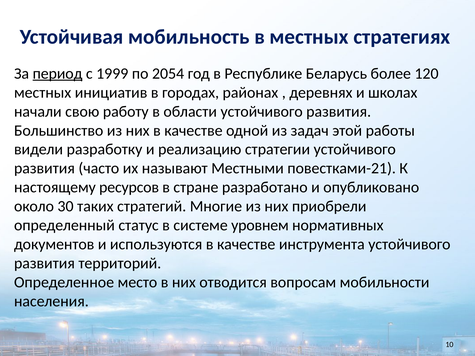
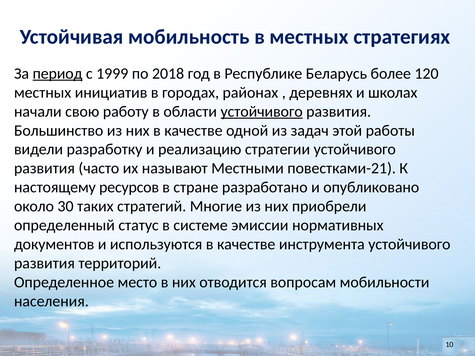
2054: 2054 -> 2018 (168, 74)
устойчивого underline: none -> present (262, 112)
уровнем: уровнем -> эмиссии (260, 226)
